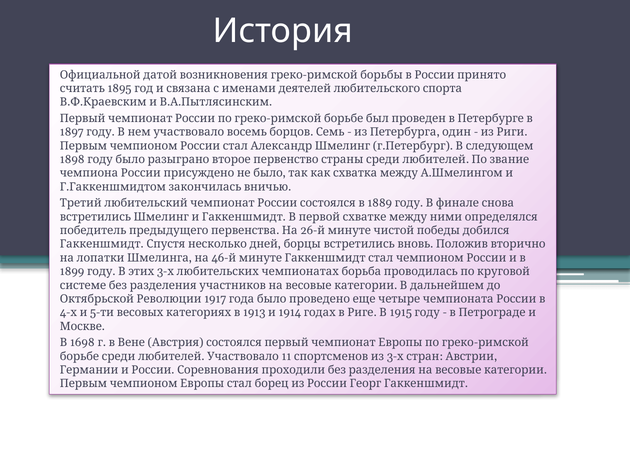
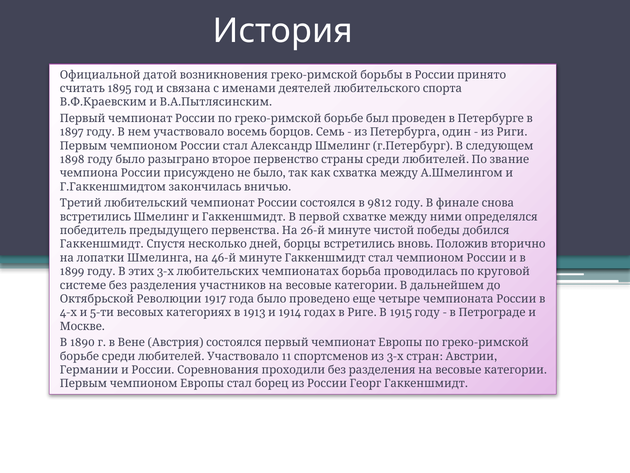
1889: 1889 -> 9812 (380, 203)
1698: 1698 -> 1890 (82, 342)
